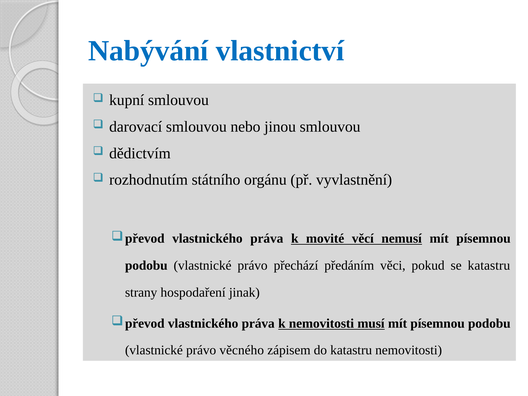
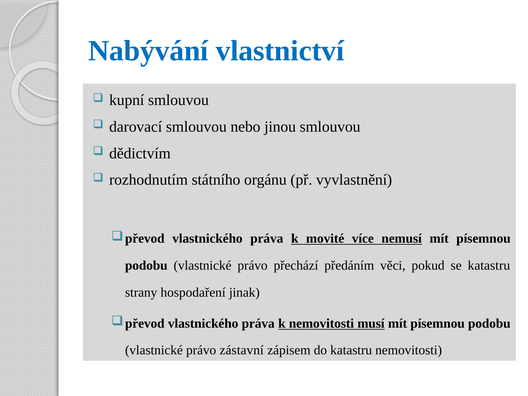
věcí: věcí -> více (363, 239)
věcného: věcného -> zástavní (242, 350)
